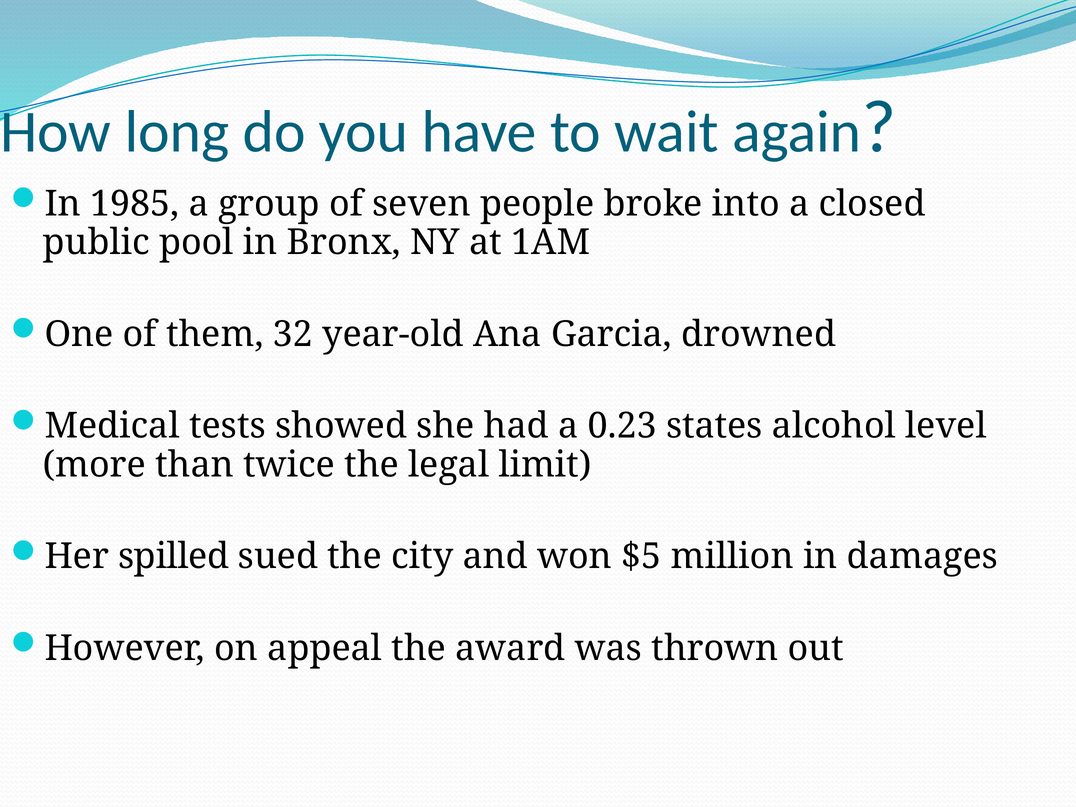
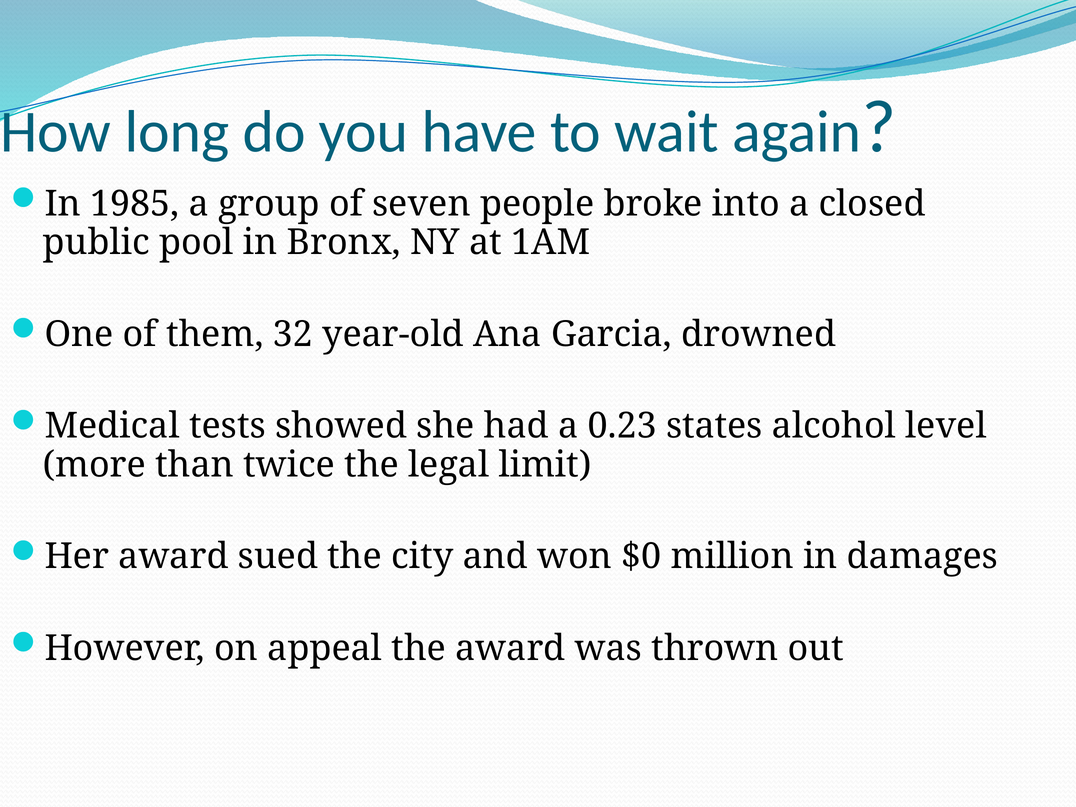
Her spilled: spilled -> award (173, 556)
$5: $5 -> $0 (641, 556)
